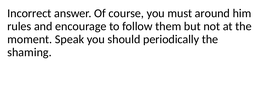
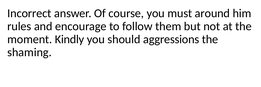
Speak: Speak -> Kindly (70, 39)
periodically: periodically -> aggressions (171, 39)
